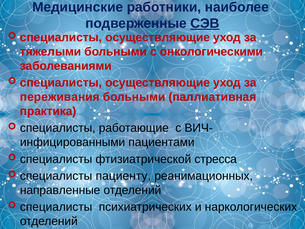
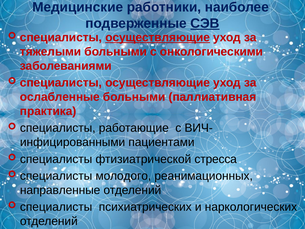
осуществляющие underline: none -> present (158, 37)
переживания: переживания -> ослабленные (60, 97)
пациенту: пациенту -> молодого (123, 176)
